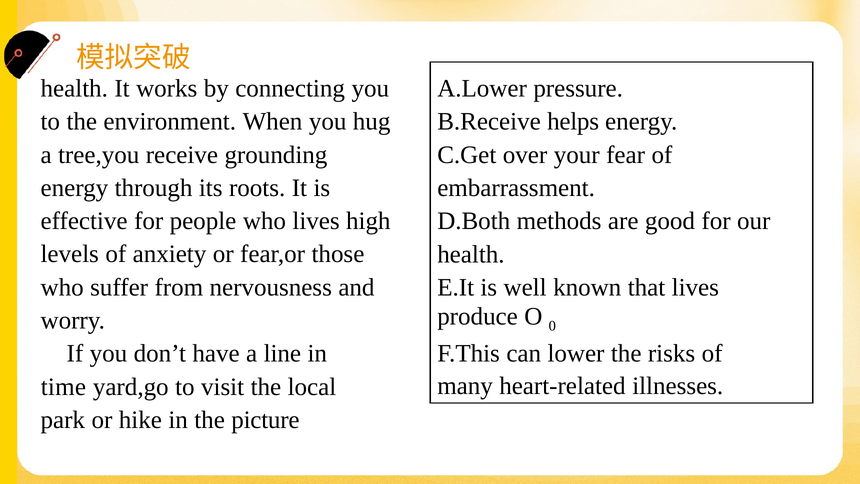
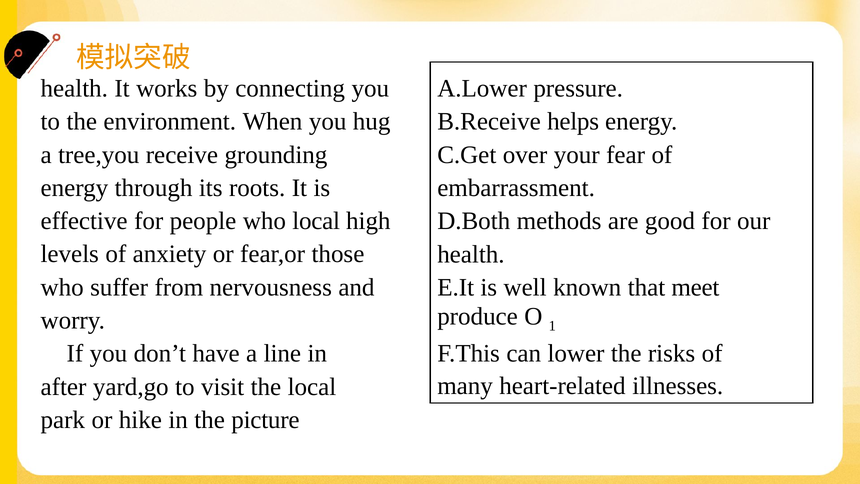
who lives: lives -> local (316, 221)
that lives: lives -> meet (695, 287)
0: 0 -> 1 (552, 326)
time: time -> after (64, 387)
